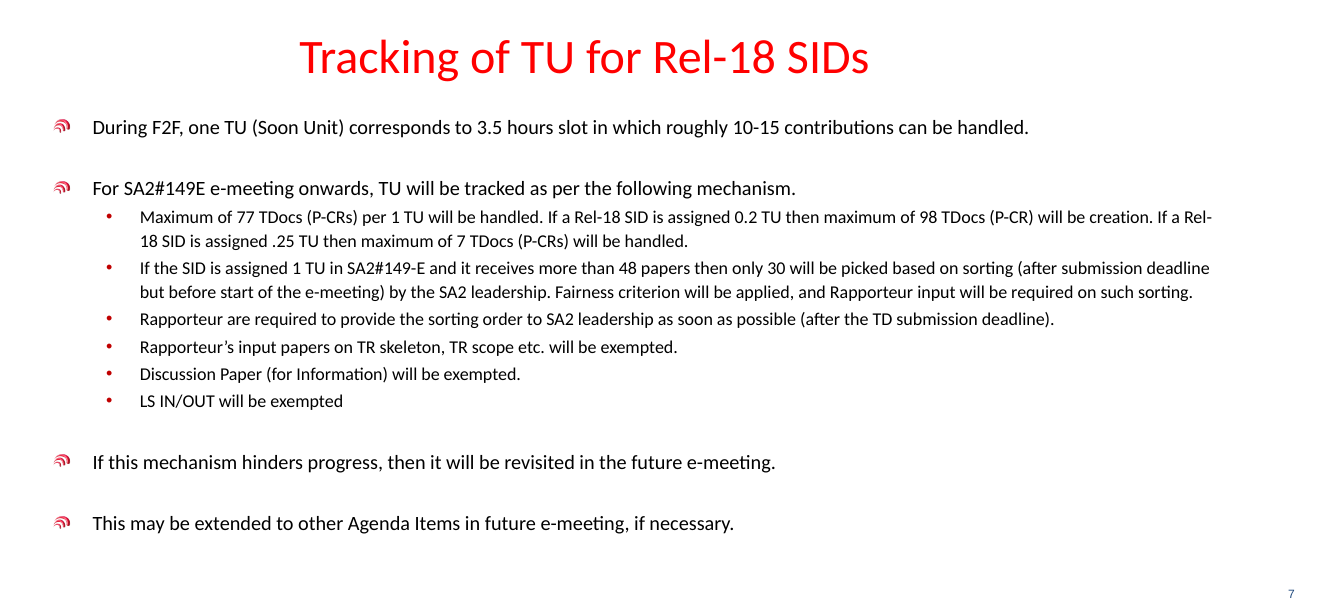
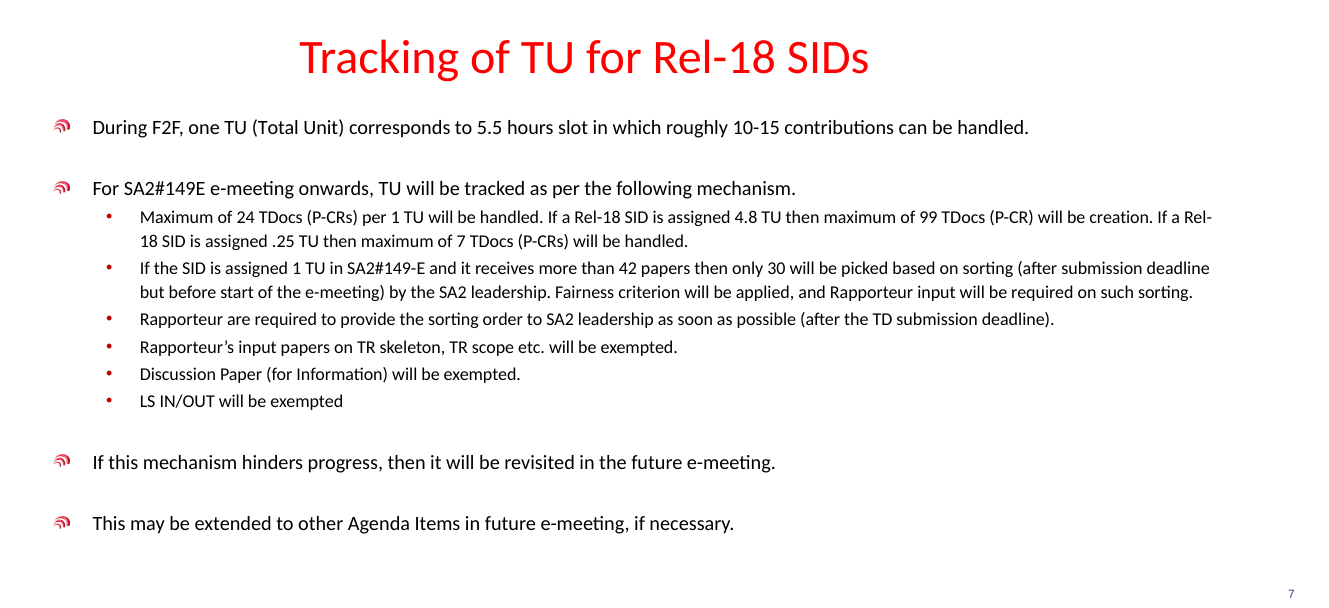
TU Soon: Soon -> Total (275, 127)
3.5: 3.5 -> 5.5 (490, 127)
77: 77 -> 24 (246, 218)
0.2: 0.2 -> 4.8 (746, 218)
98: 98 -> 99 (928, 218)
48: 48 -> 42 (628, 269)
